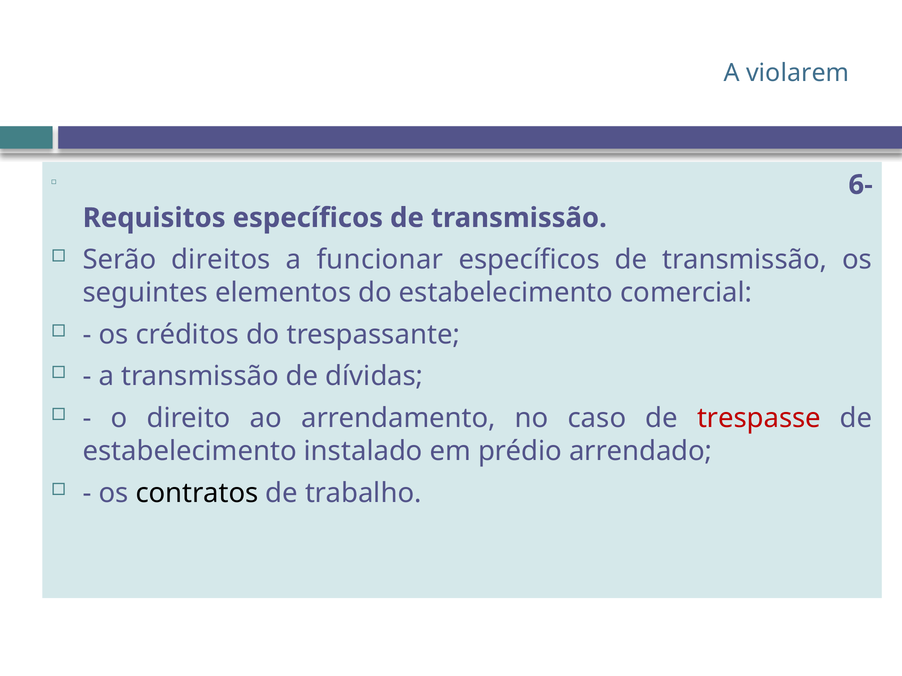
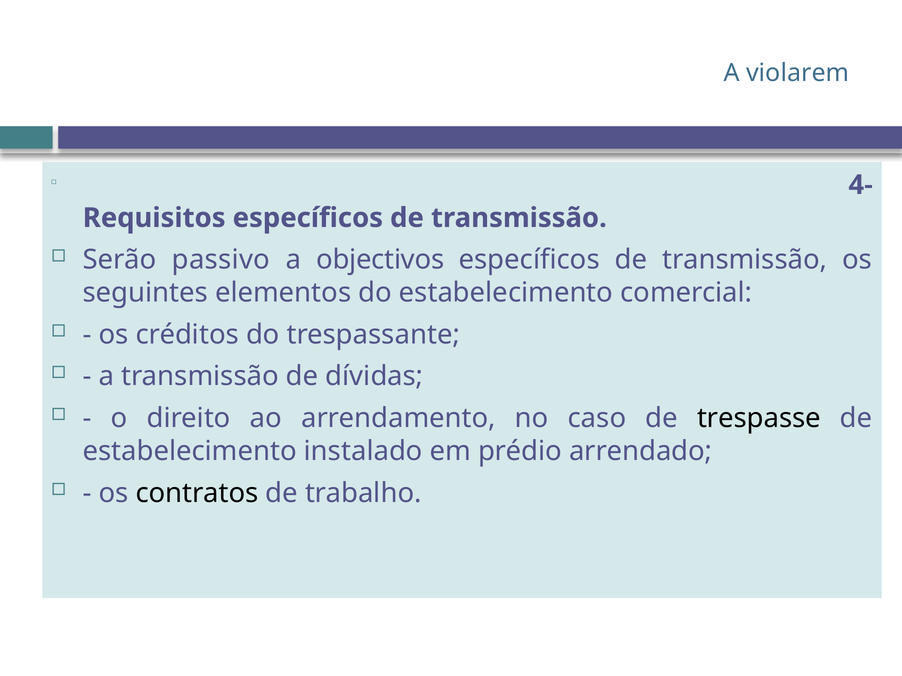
6-: 6- -> 4- (861, 185)
direitos: direitos -> passivo (221, 260)
funcionar: funcionar -> objectivos (380, 260)
trespasse colour: red -> black (759, 418)
